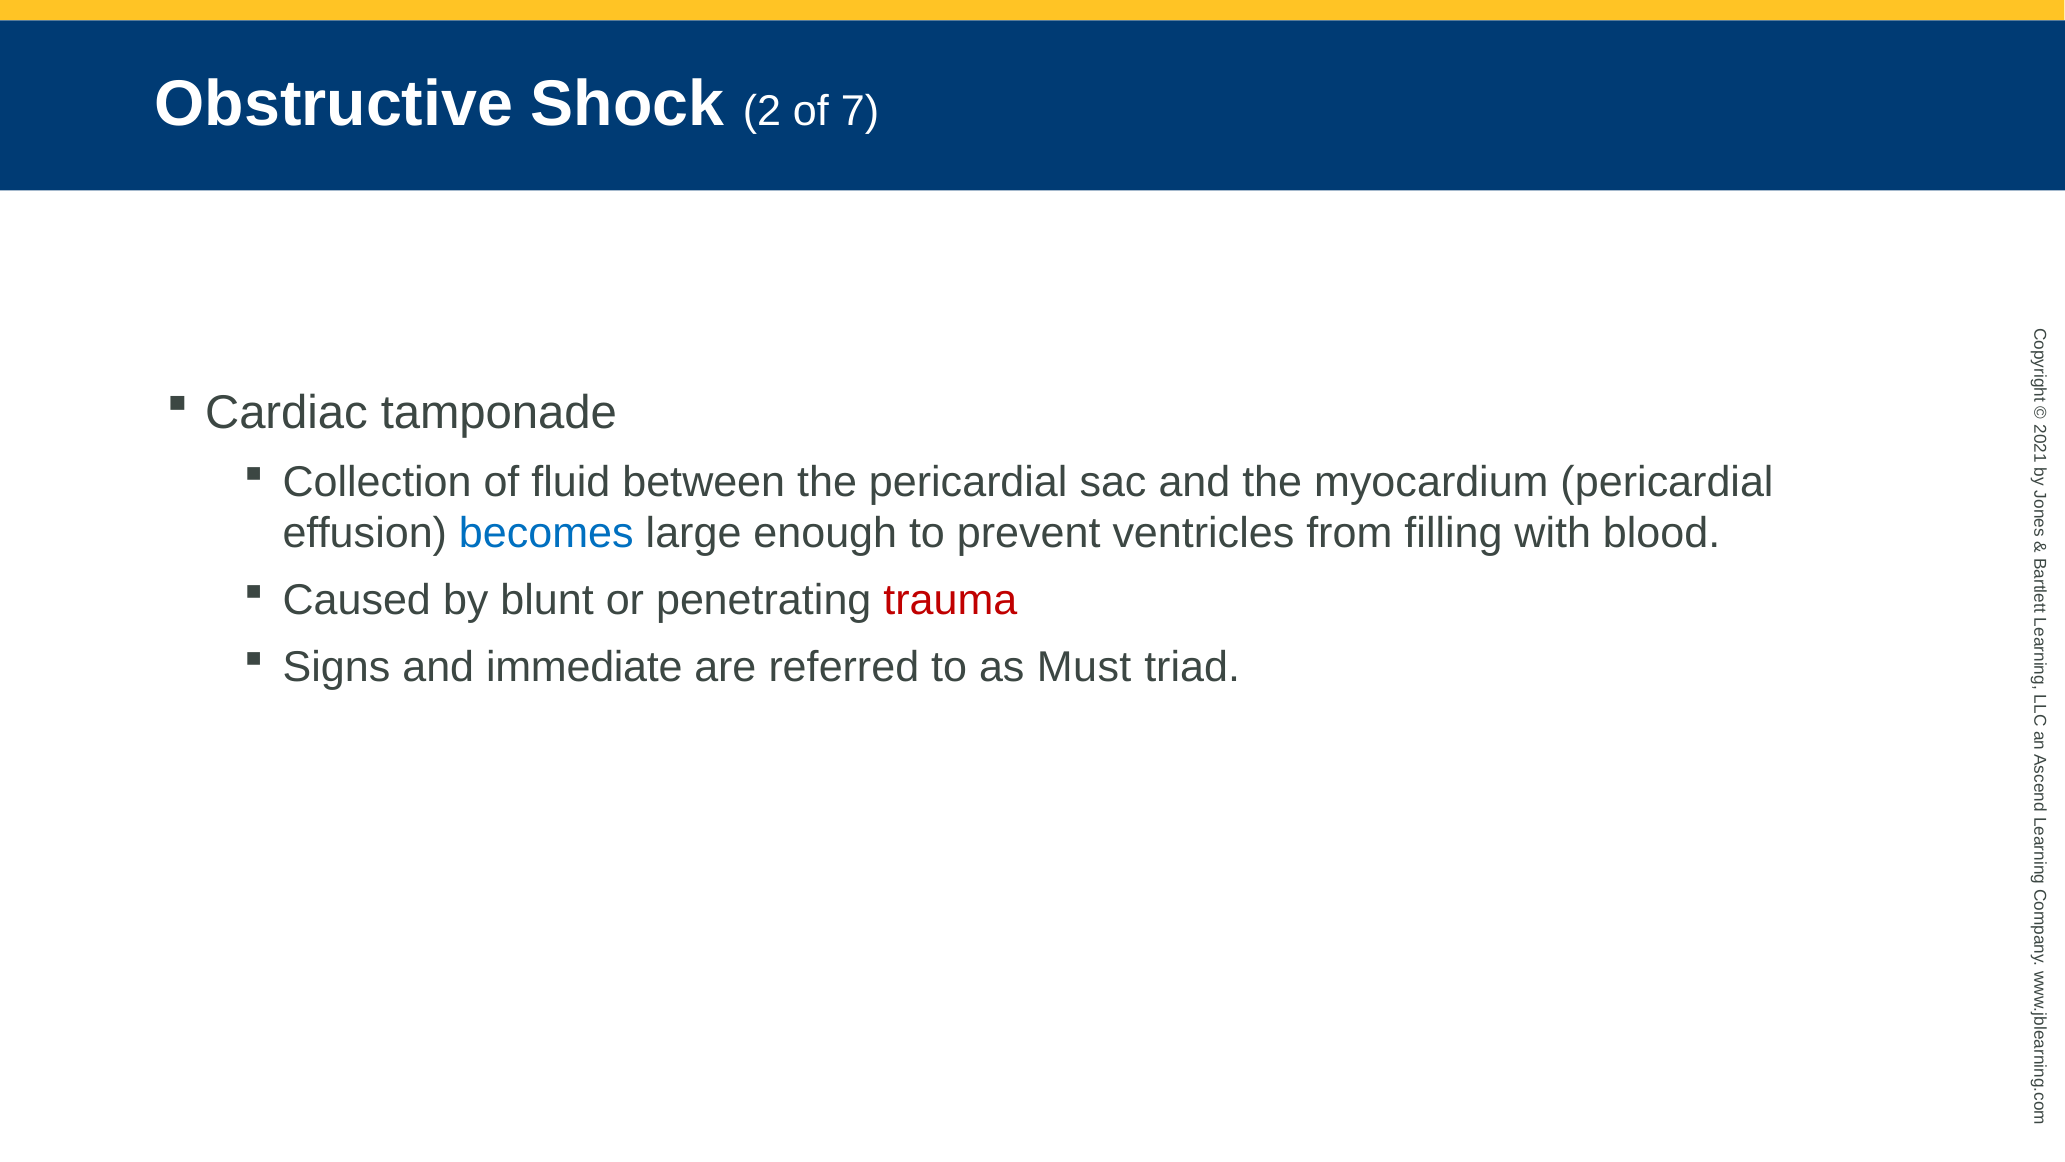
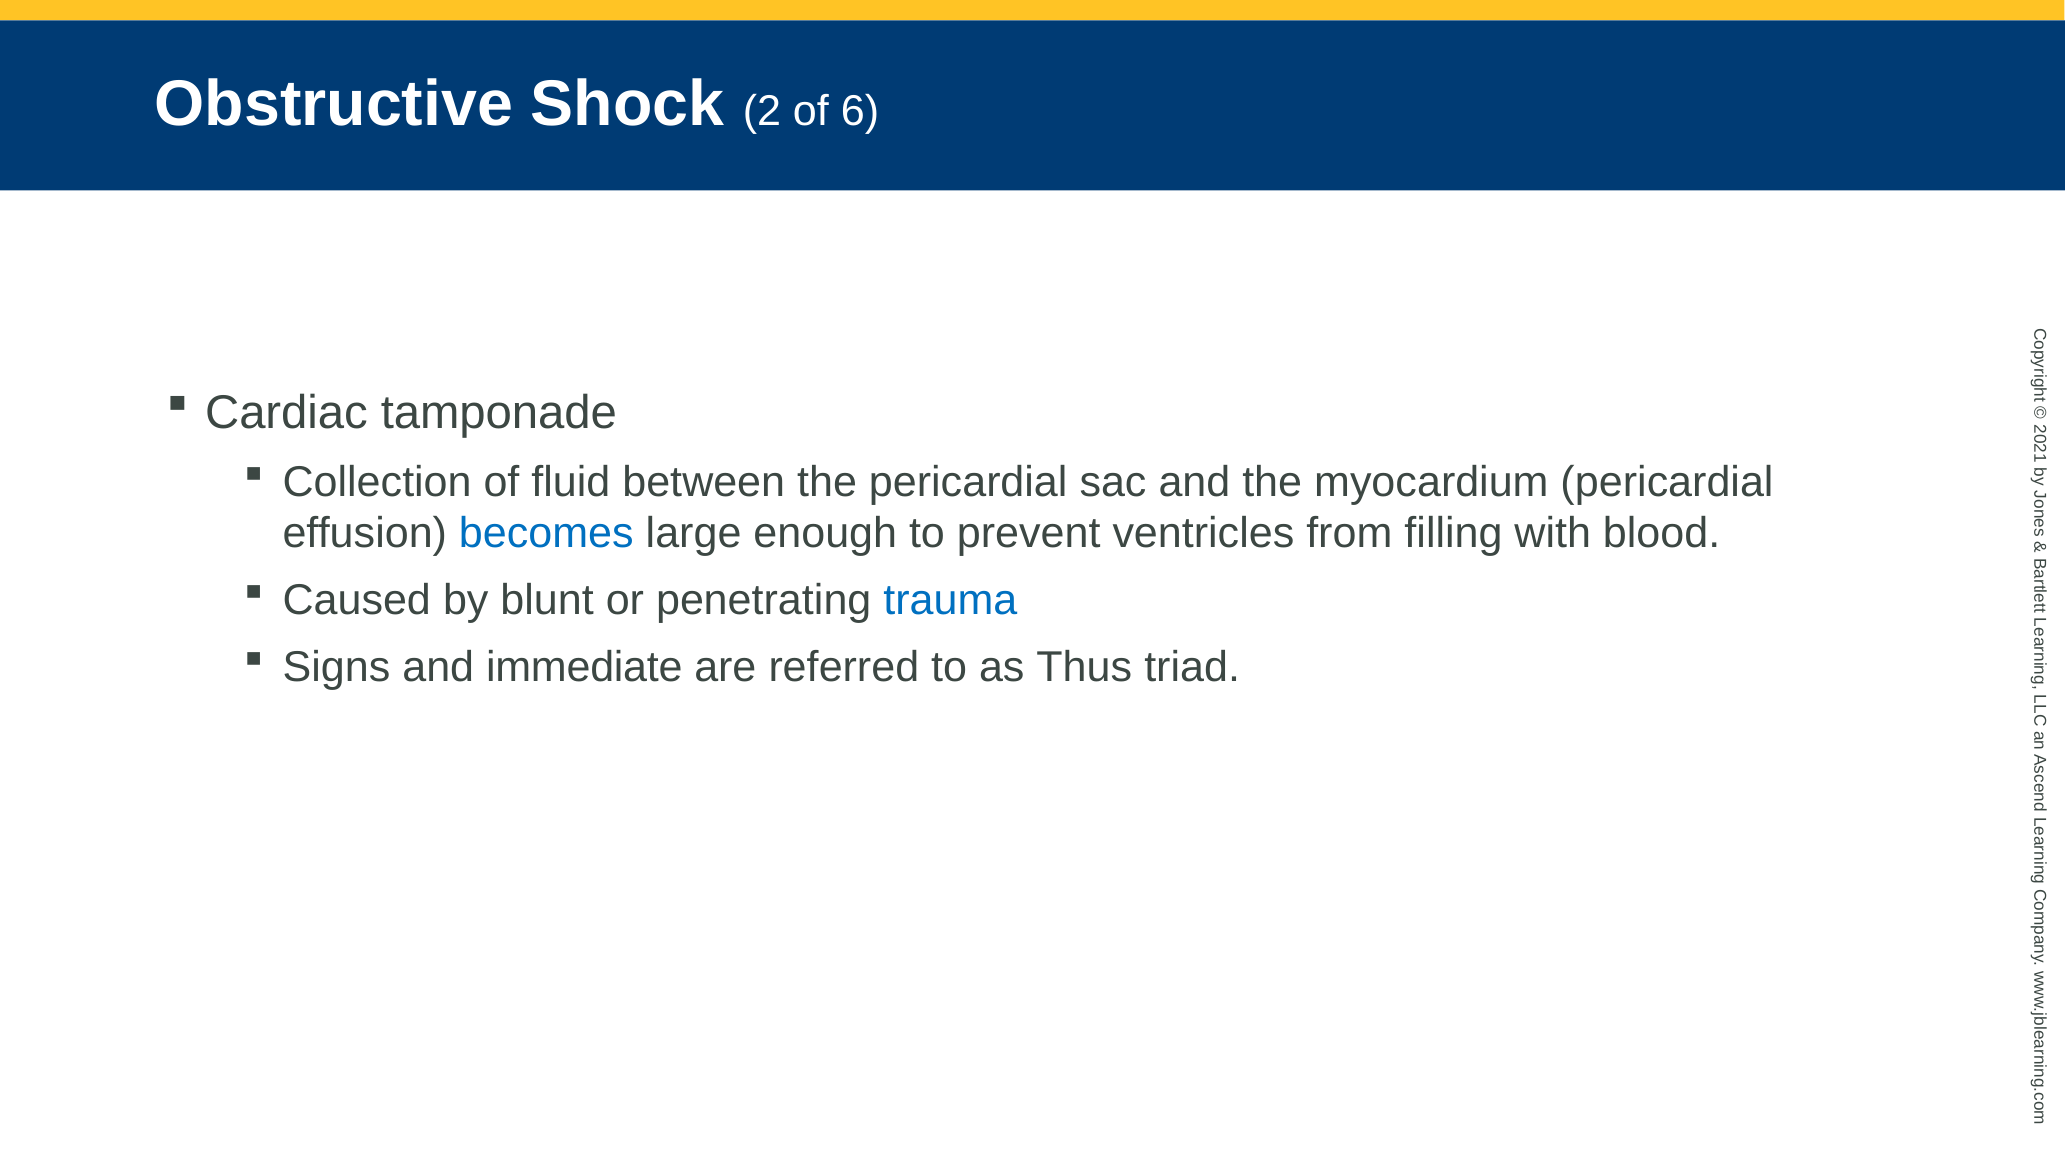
7: 7 -> 6 (860, 111)
trauma colour: red -> blue (950, 600)
Must: Must -> Thus (1084, 667)
